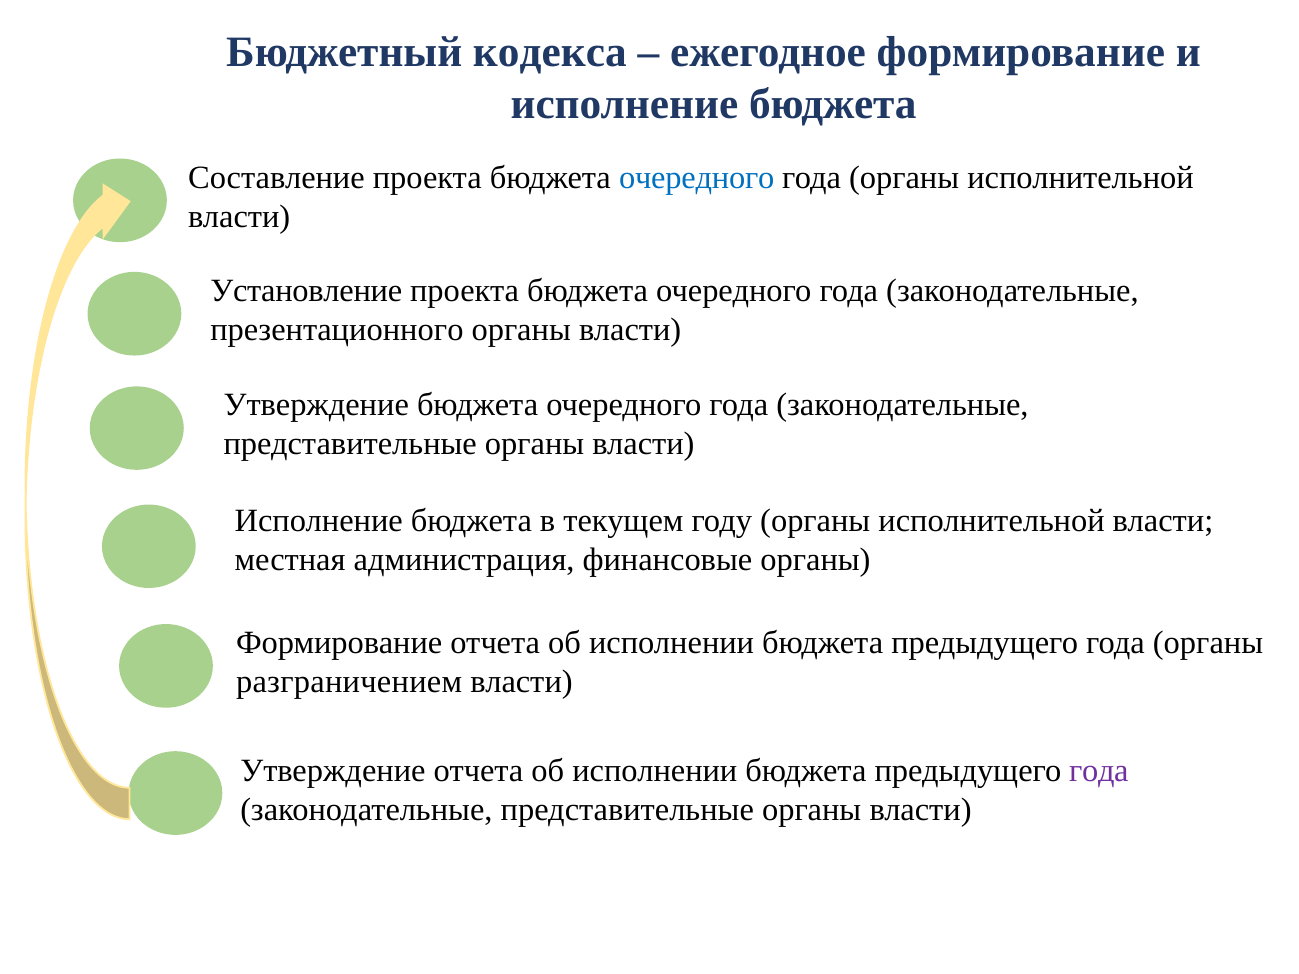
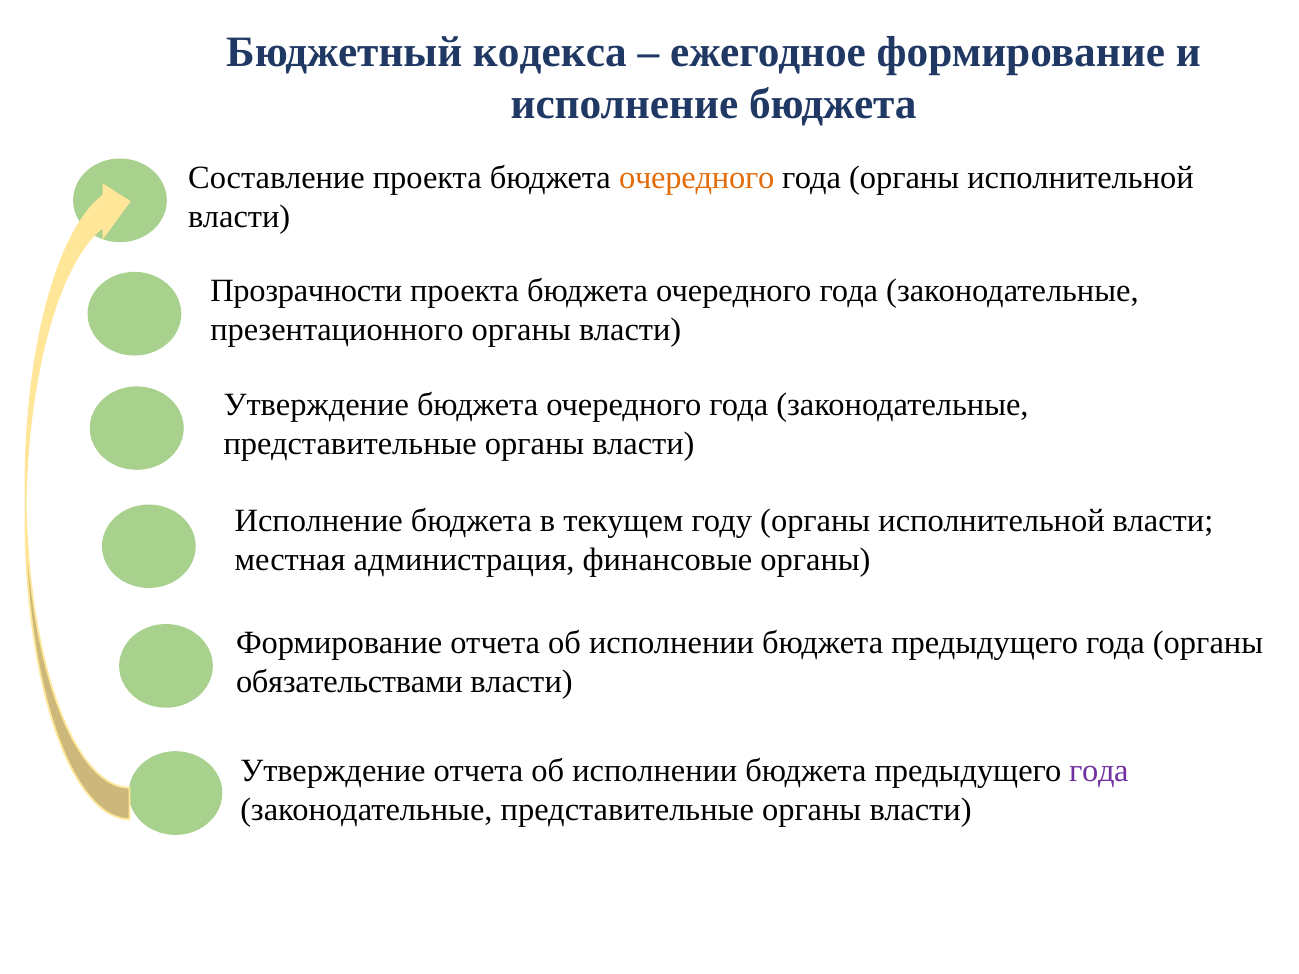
очередного colour: blue -> orange (697, 178)
Установление: Установление -> Прозрачности (306, 291)
разграничением: разграничением -> обязательствами (349, 682)
